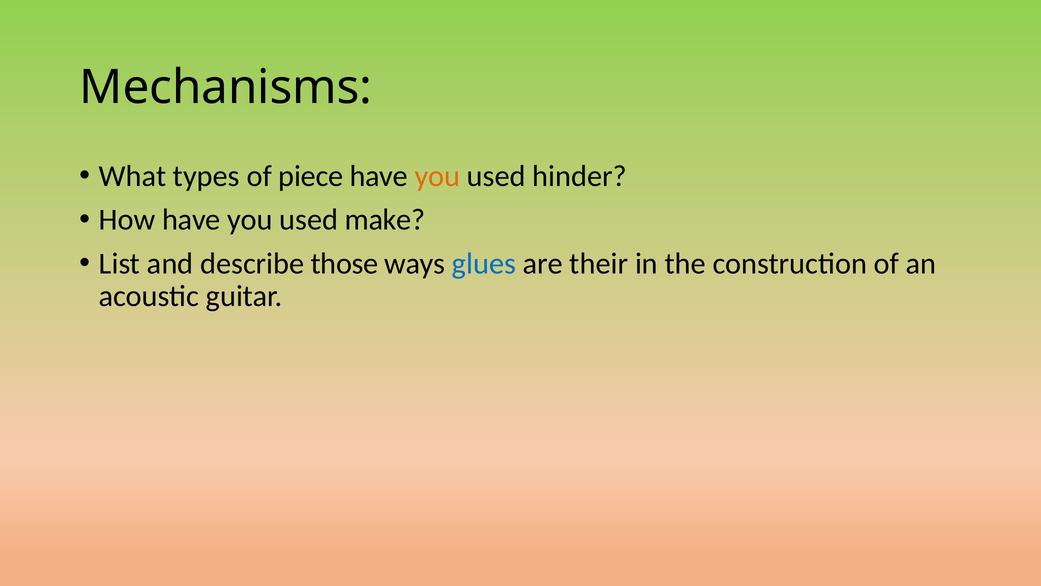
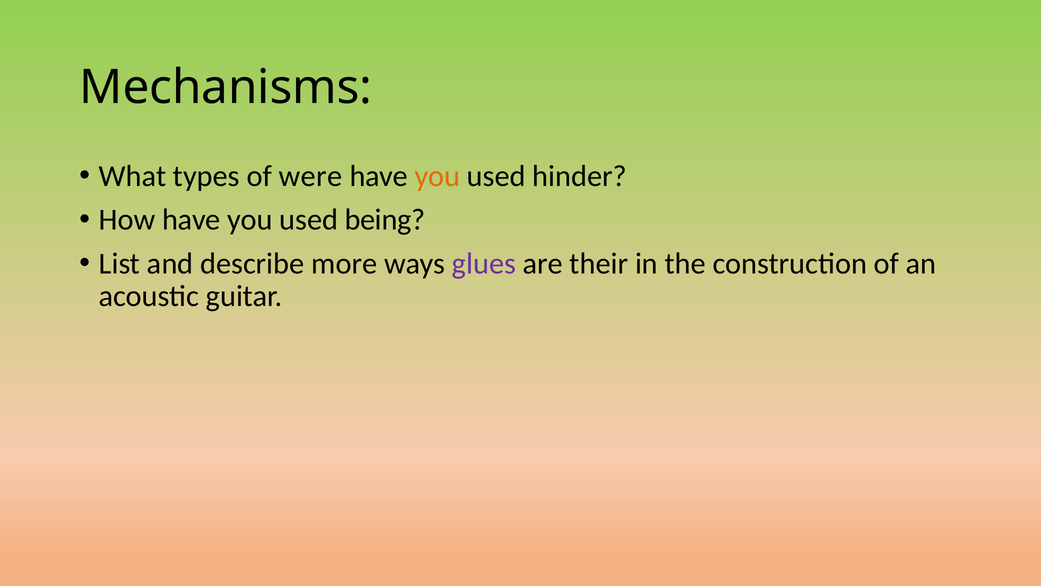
piece: piece -> were (311, 176)
make: make -> being (385, 220)
those: those -> more (344, 263)
glues colour: blue -> purple (484, 263)
